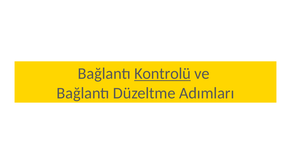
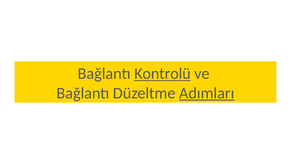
Adımları underline: none -> present (207, 93)
